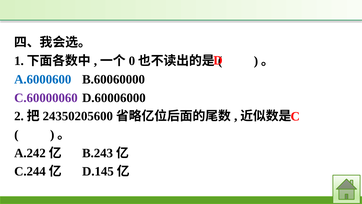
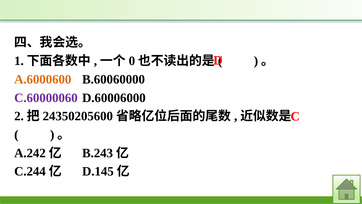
A.6000600 colour: blue -> orange (43, 79)
